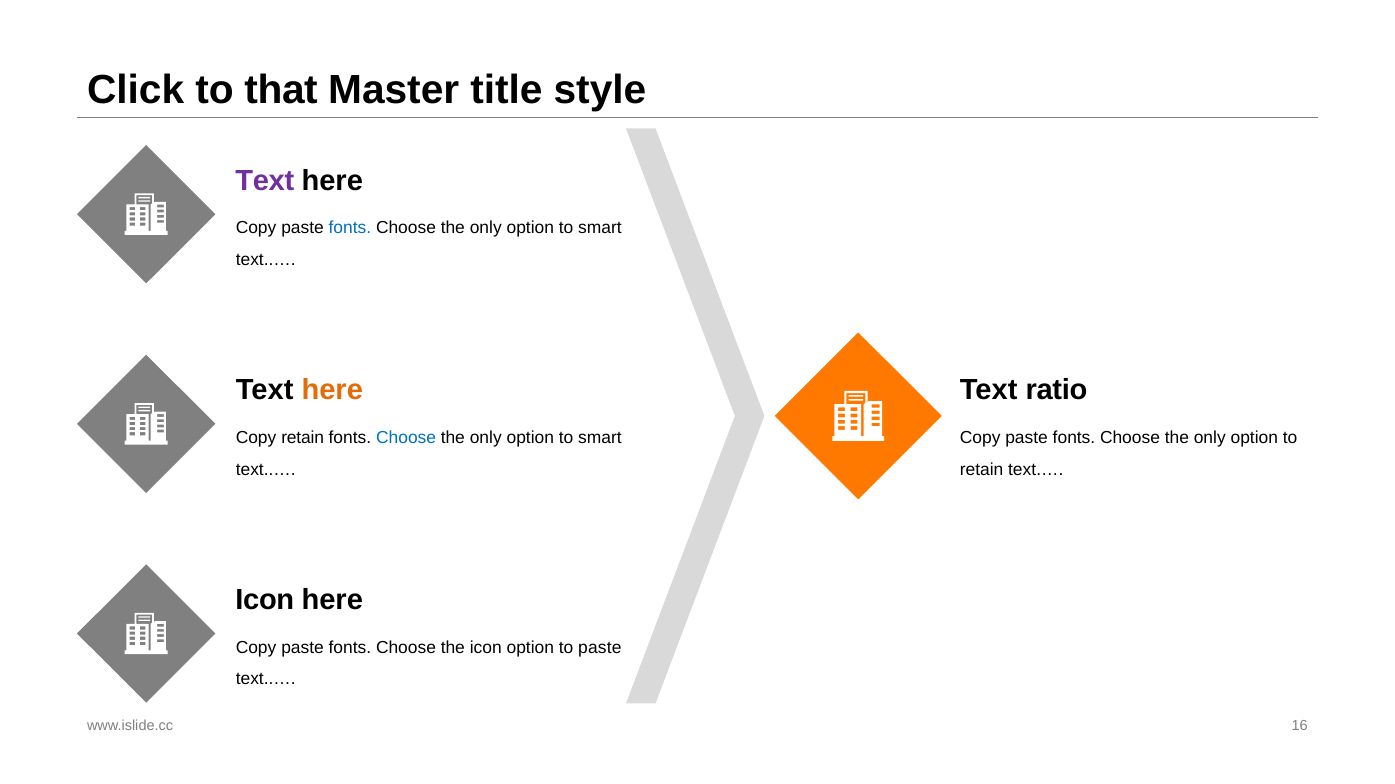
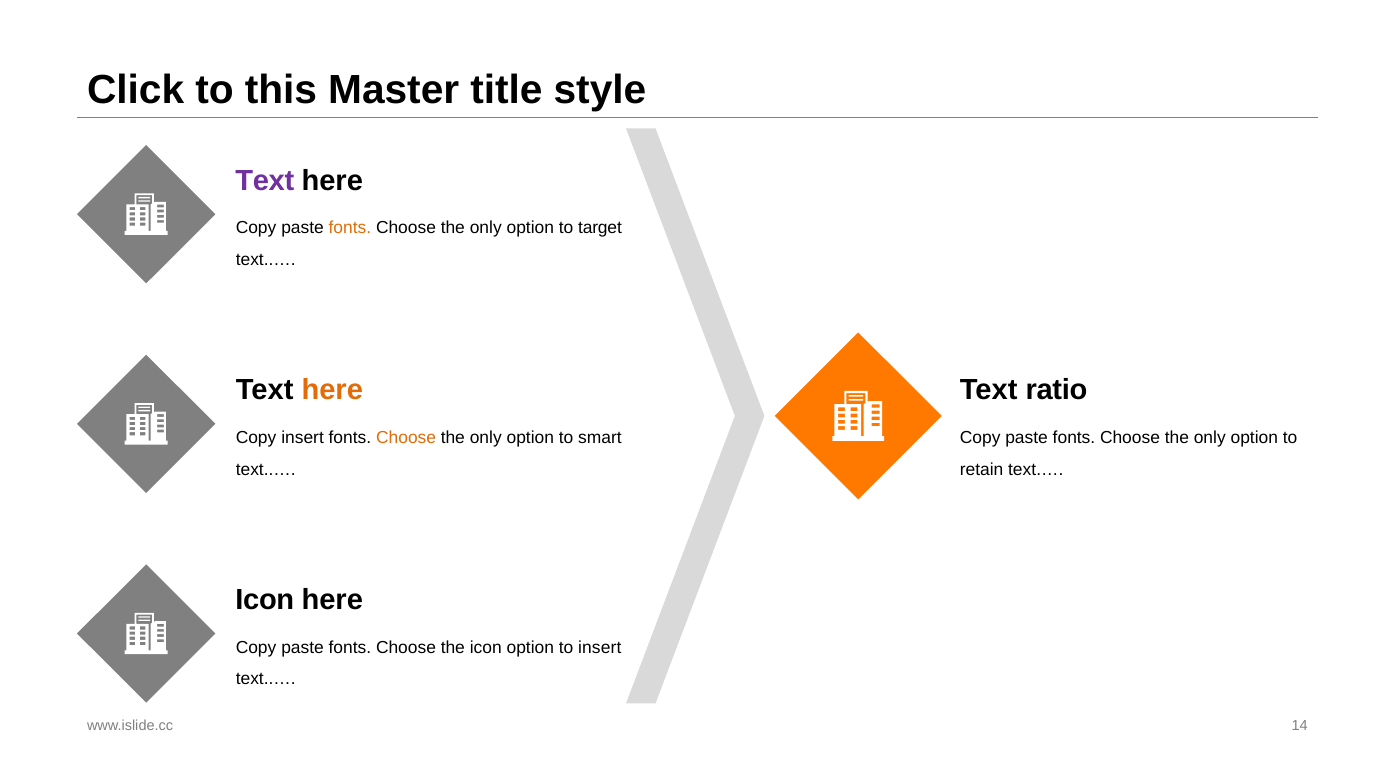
that: that -> this (281, 90)
fonts colour: blue -> orange (350, 228)
smart: smart -> target (600, 228)
Copy retain: retain -> insert (303, 438)
Choose colour: blue -> orange (406, 438)
to paste: paste -> insert (600, 648)
16: 16 -> 14 (1300, 727)
